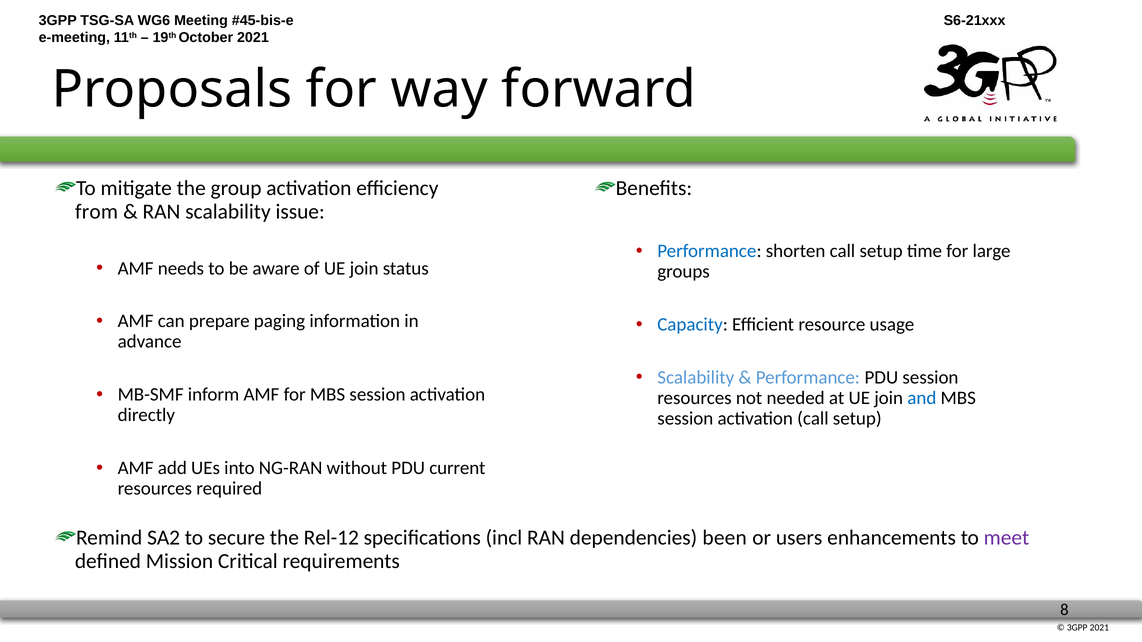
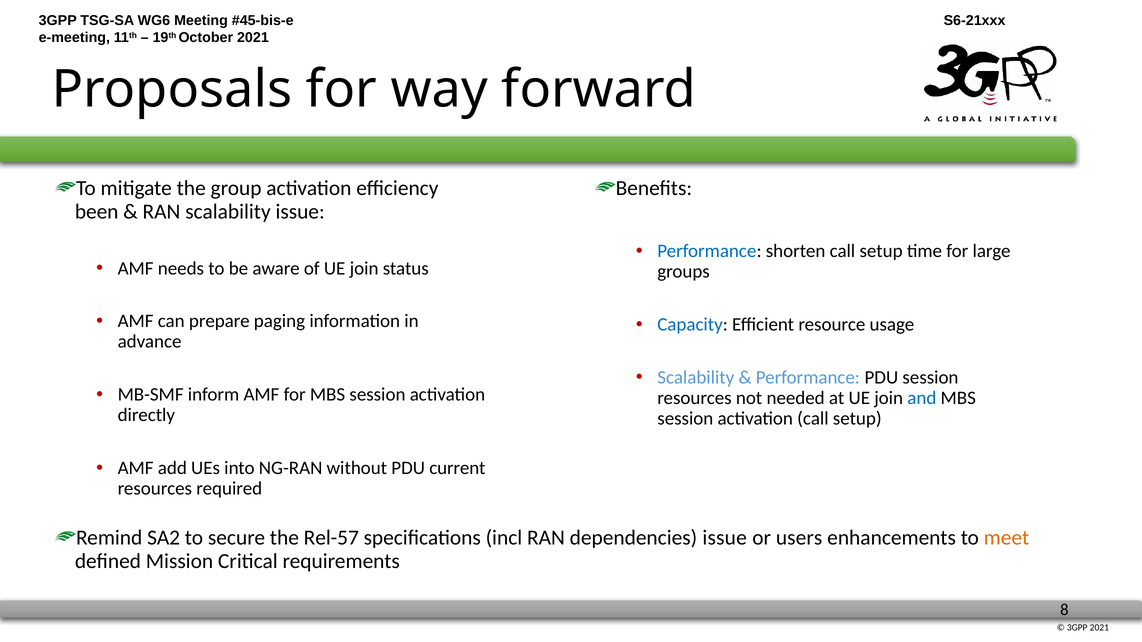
from: from -> been (97, 212)
Rel-12: Rel-12 -> Rel-57 (331, 538)
dependencies been: been -> issue (725, 538)
meet colour: purple -> orange (1006, 538)
